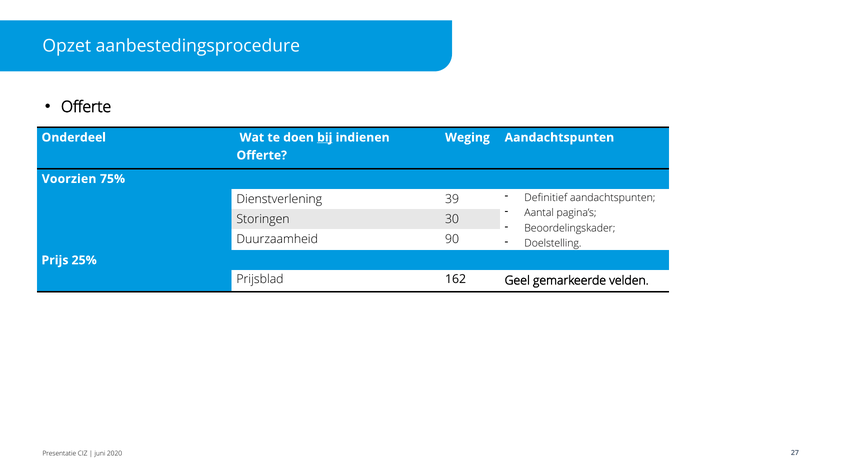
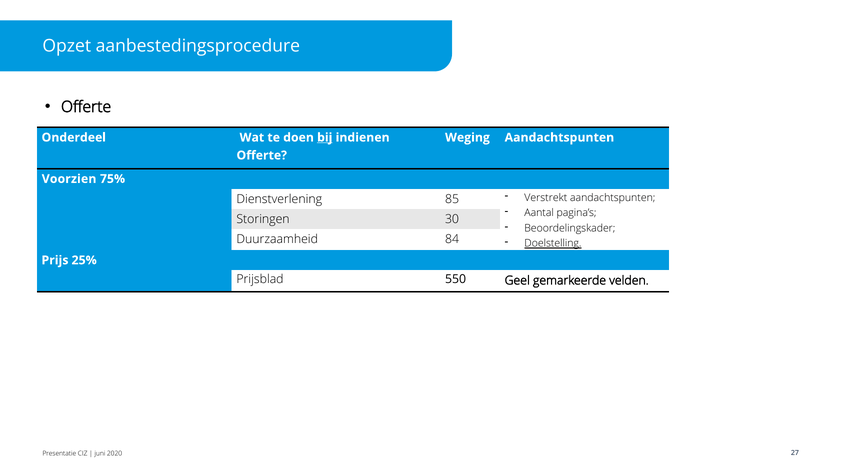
39: 39 -> 85 (452, 199)
Definitief: Definitief -> Verstrekt (546, 198)
90: 90 -> 84 (452, 239)
Doelstelling underline: none -> present (553, 243)
162: 162 -> 550 (456, 279)
